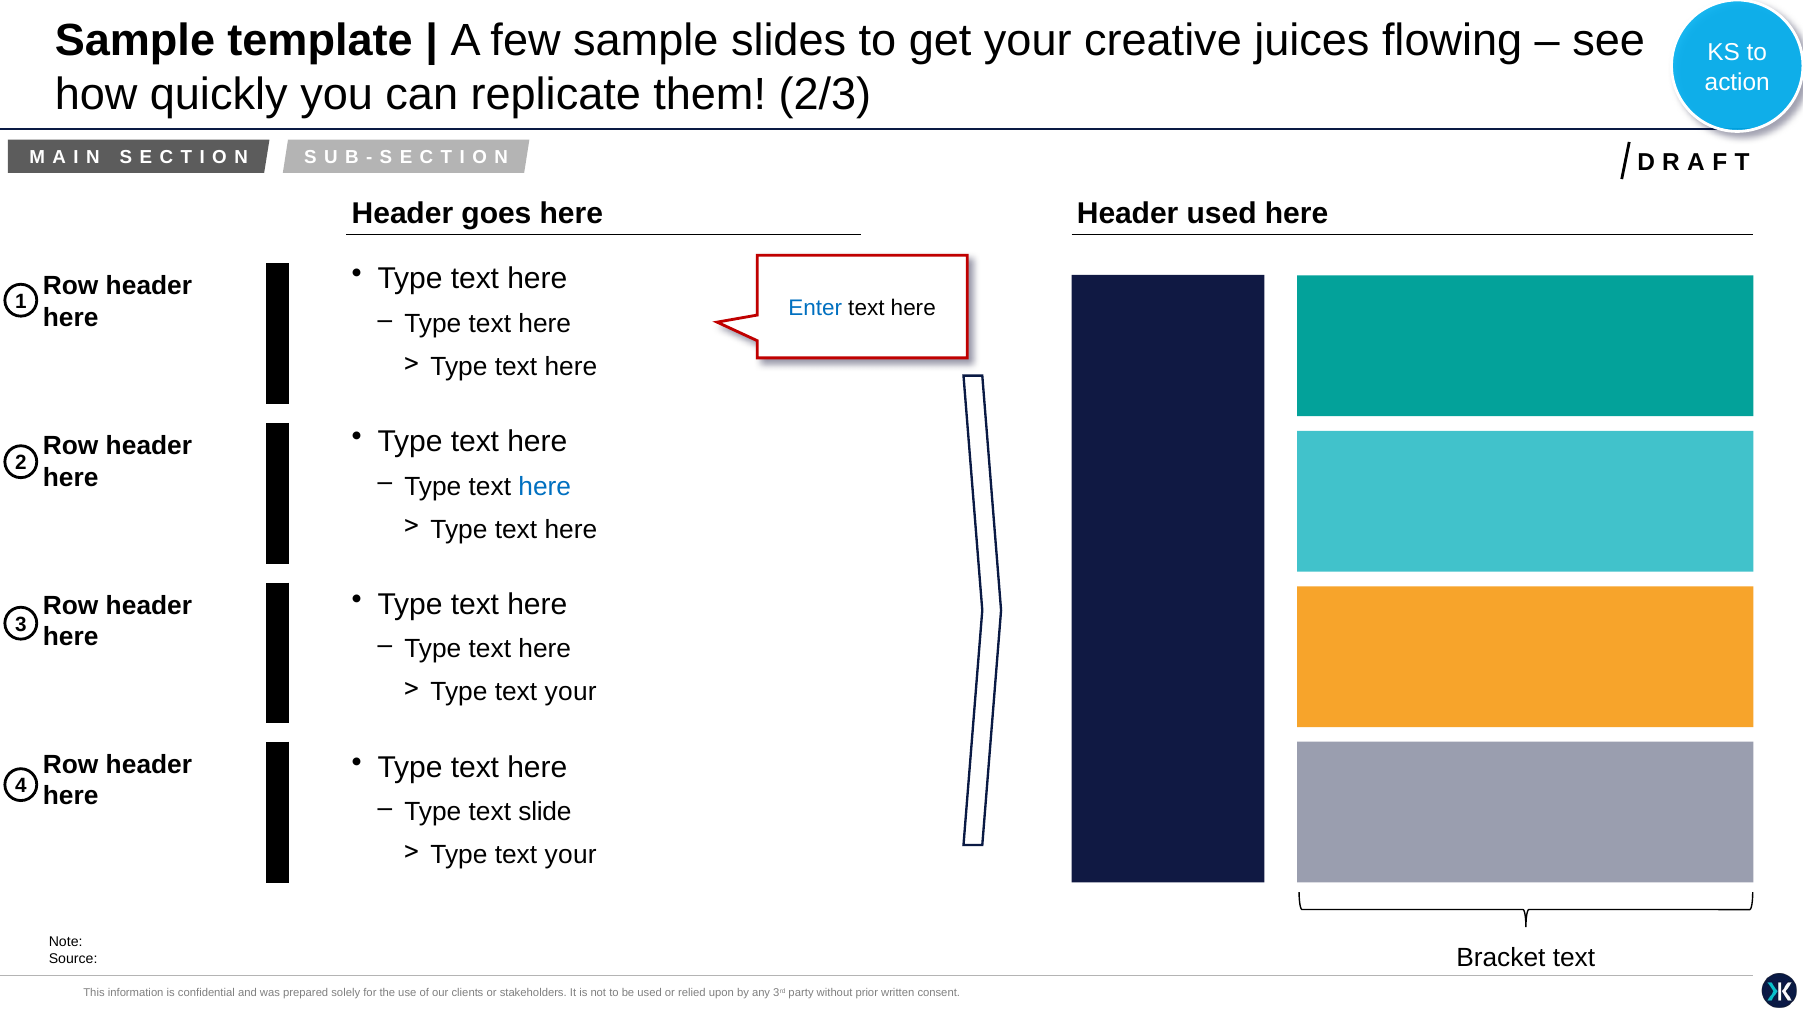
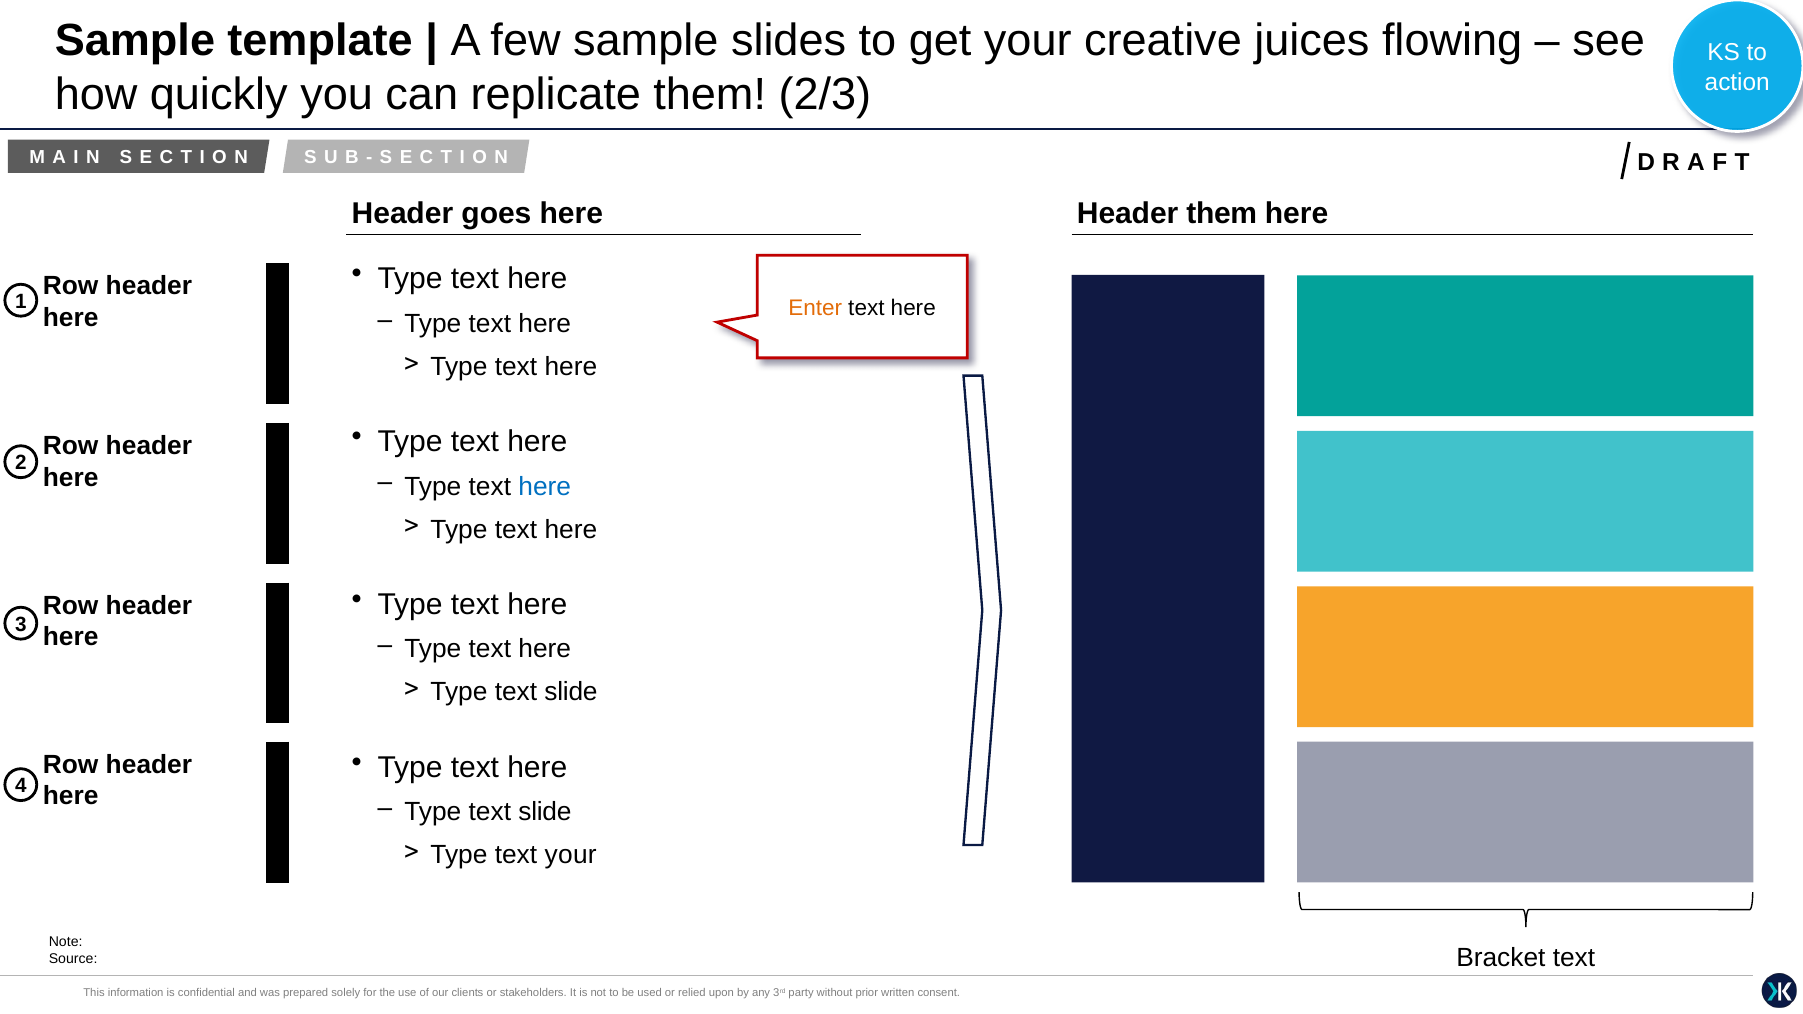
Header used: used -> them (1222, 213)
Enter colour: blue -> orange (815, 308)
your: your -> slide (571, 692)
